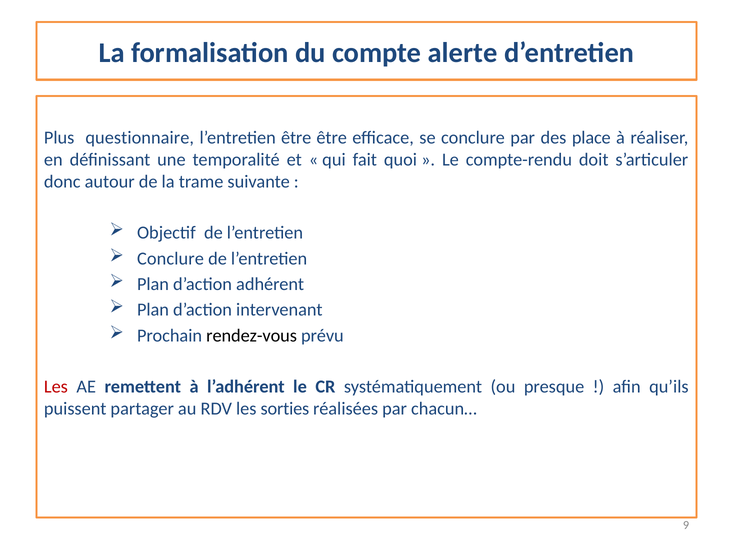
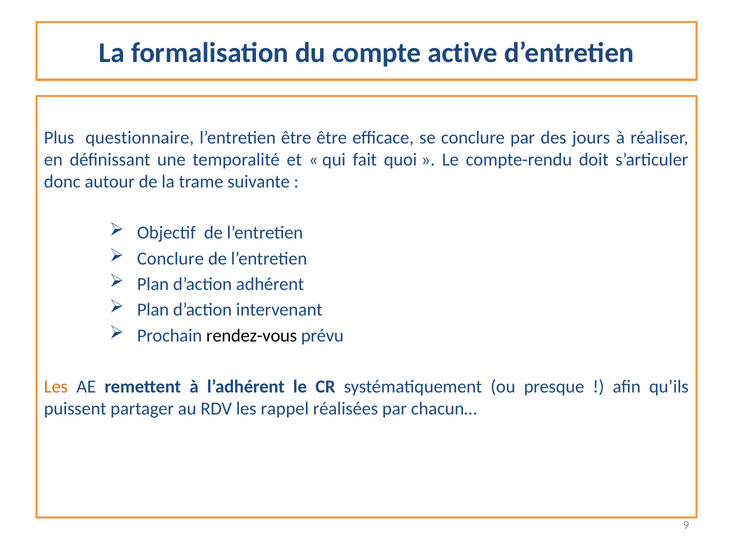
alerte: alerte -> active (463, 53)
place: place -> jours (591, 138)
Les colour: red -> orange (56, 387)
sorties: sorties -> rappel (285, 409)
